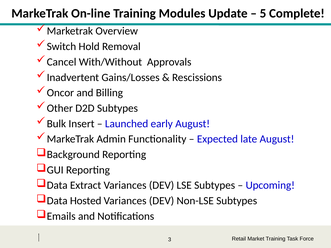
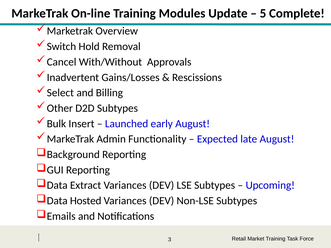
Oncor: Oncor -> Select (60, 93)
